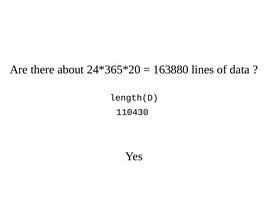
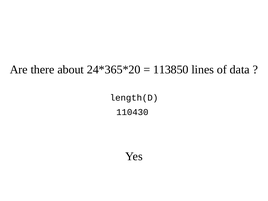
163880: 163880 -> 113850 (171, 70)
